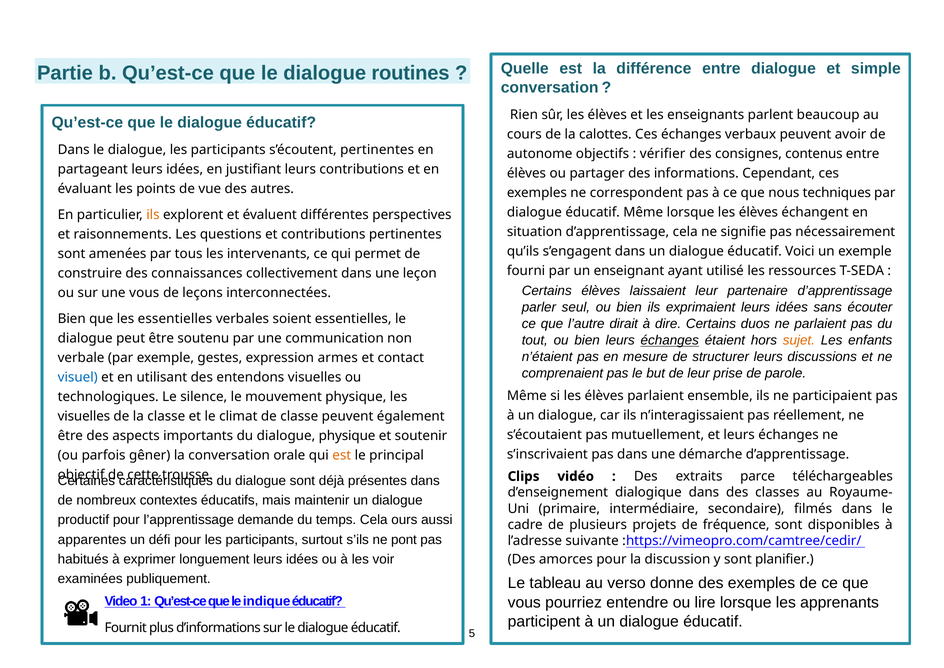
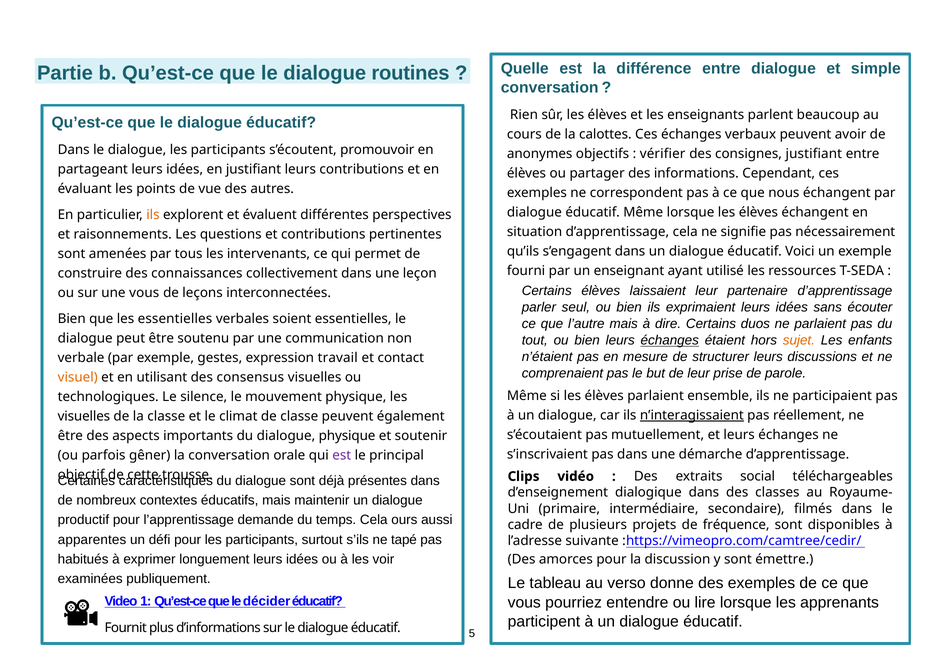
s’écoutent pertinentes: pertinentes -> promouvoir (377, 150)
autonome: autonome -> anonymes (540, 154)
consignes contenus: contenus -> justifiant (814, 154)
nous techniques: techniques -> échangent (837, 193)
l’autre dirait: dirait -> mais (624, 324)
armes: armes -> travail (338, 358)
visuel colour: blue -> orange (78, 377)
entendons: entendons -> consensus (250, 377)
n’interagissaient underline: none -> present (692, 415)
est colour: orange -> purple (342, 455)
parce: parce -> social (758, 476)
pont: pont -> tapé (404, 539)
planifier: planifier -> émettre (784, 559)
indique: indique -> décider (267, 601)
